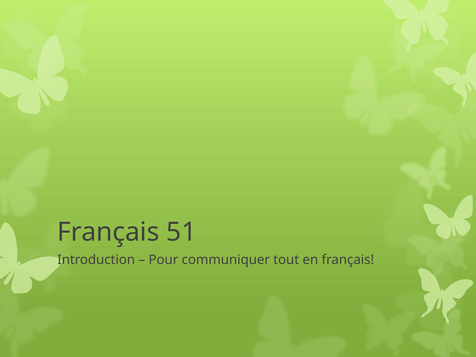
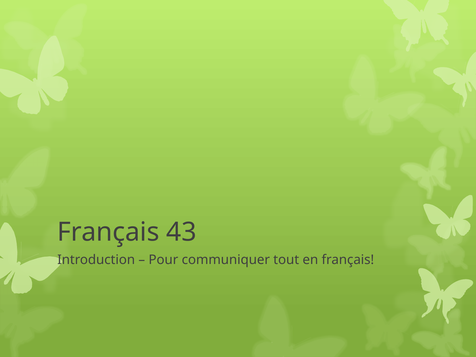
51: 51 -> 43 (181, 232)
